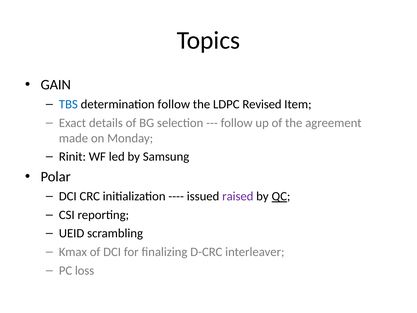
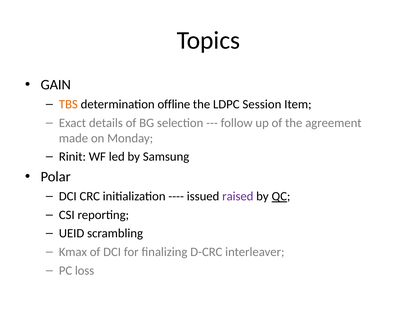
TBS colour: blue -> orange (68, 104)
determination follow: follow -> offline (174, 104)
Revised: Revised -> Session (262, 104)
